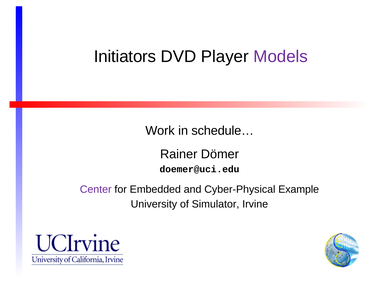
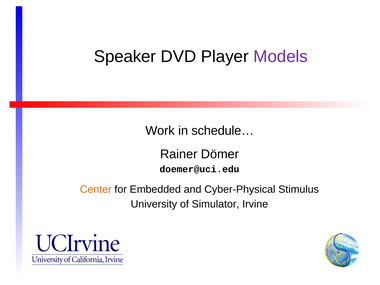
Initiators: Initiators -> Speaker (125, 57)
Center colour: purple -> orange (96, 189)
Example: Example -> Stimulus (299, 189)
